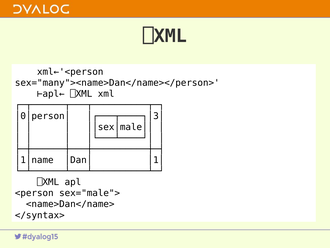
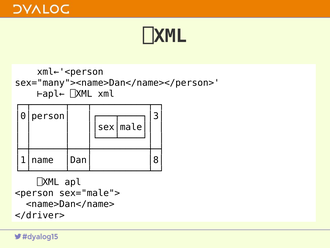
│1│: │1│ -> │8│ (156, 160)
</syntax>: </syntax> -> </driver> (40, 215)
